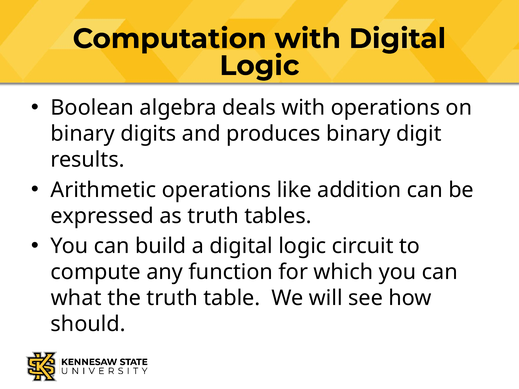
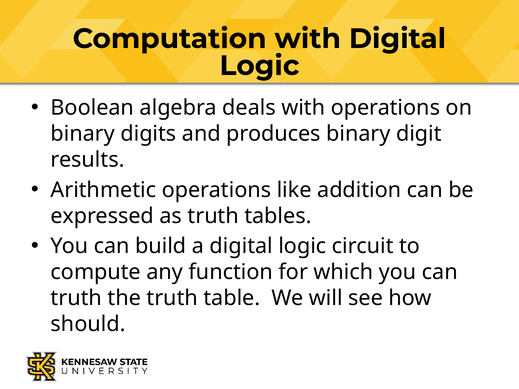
what: what -> truth (76, 298)
